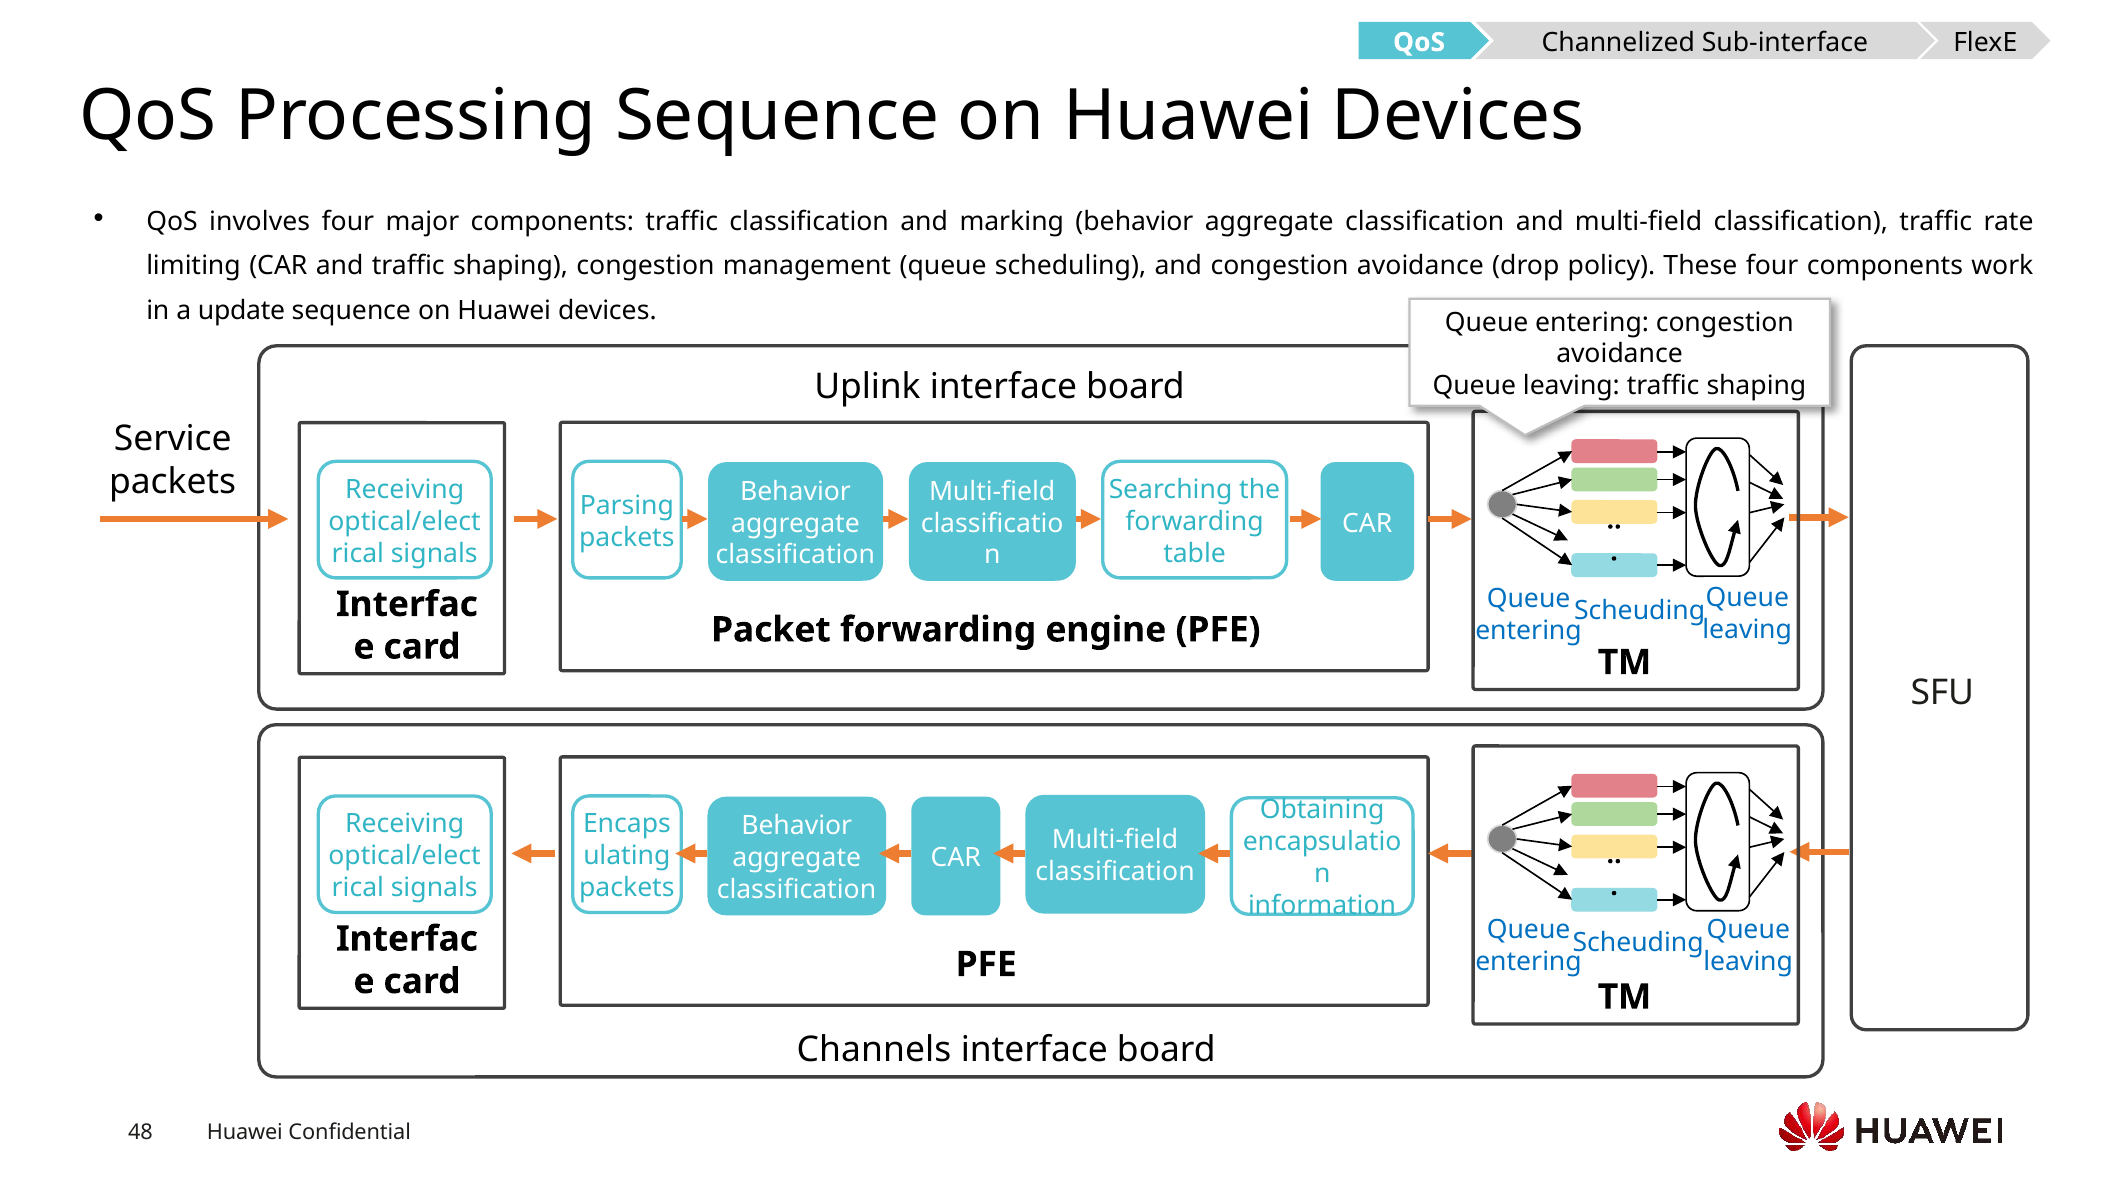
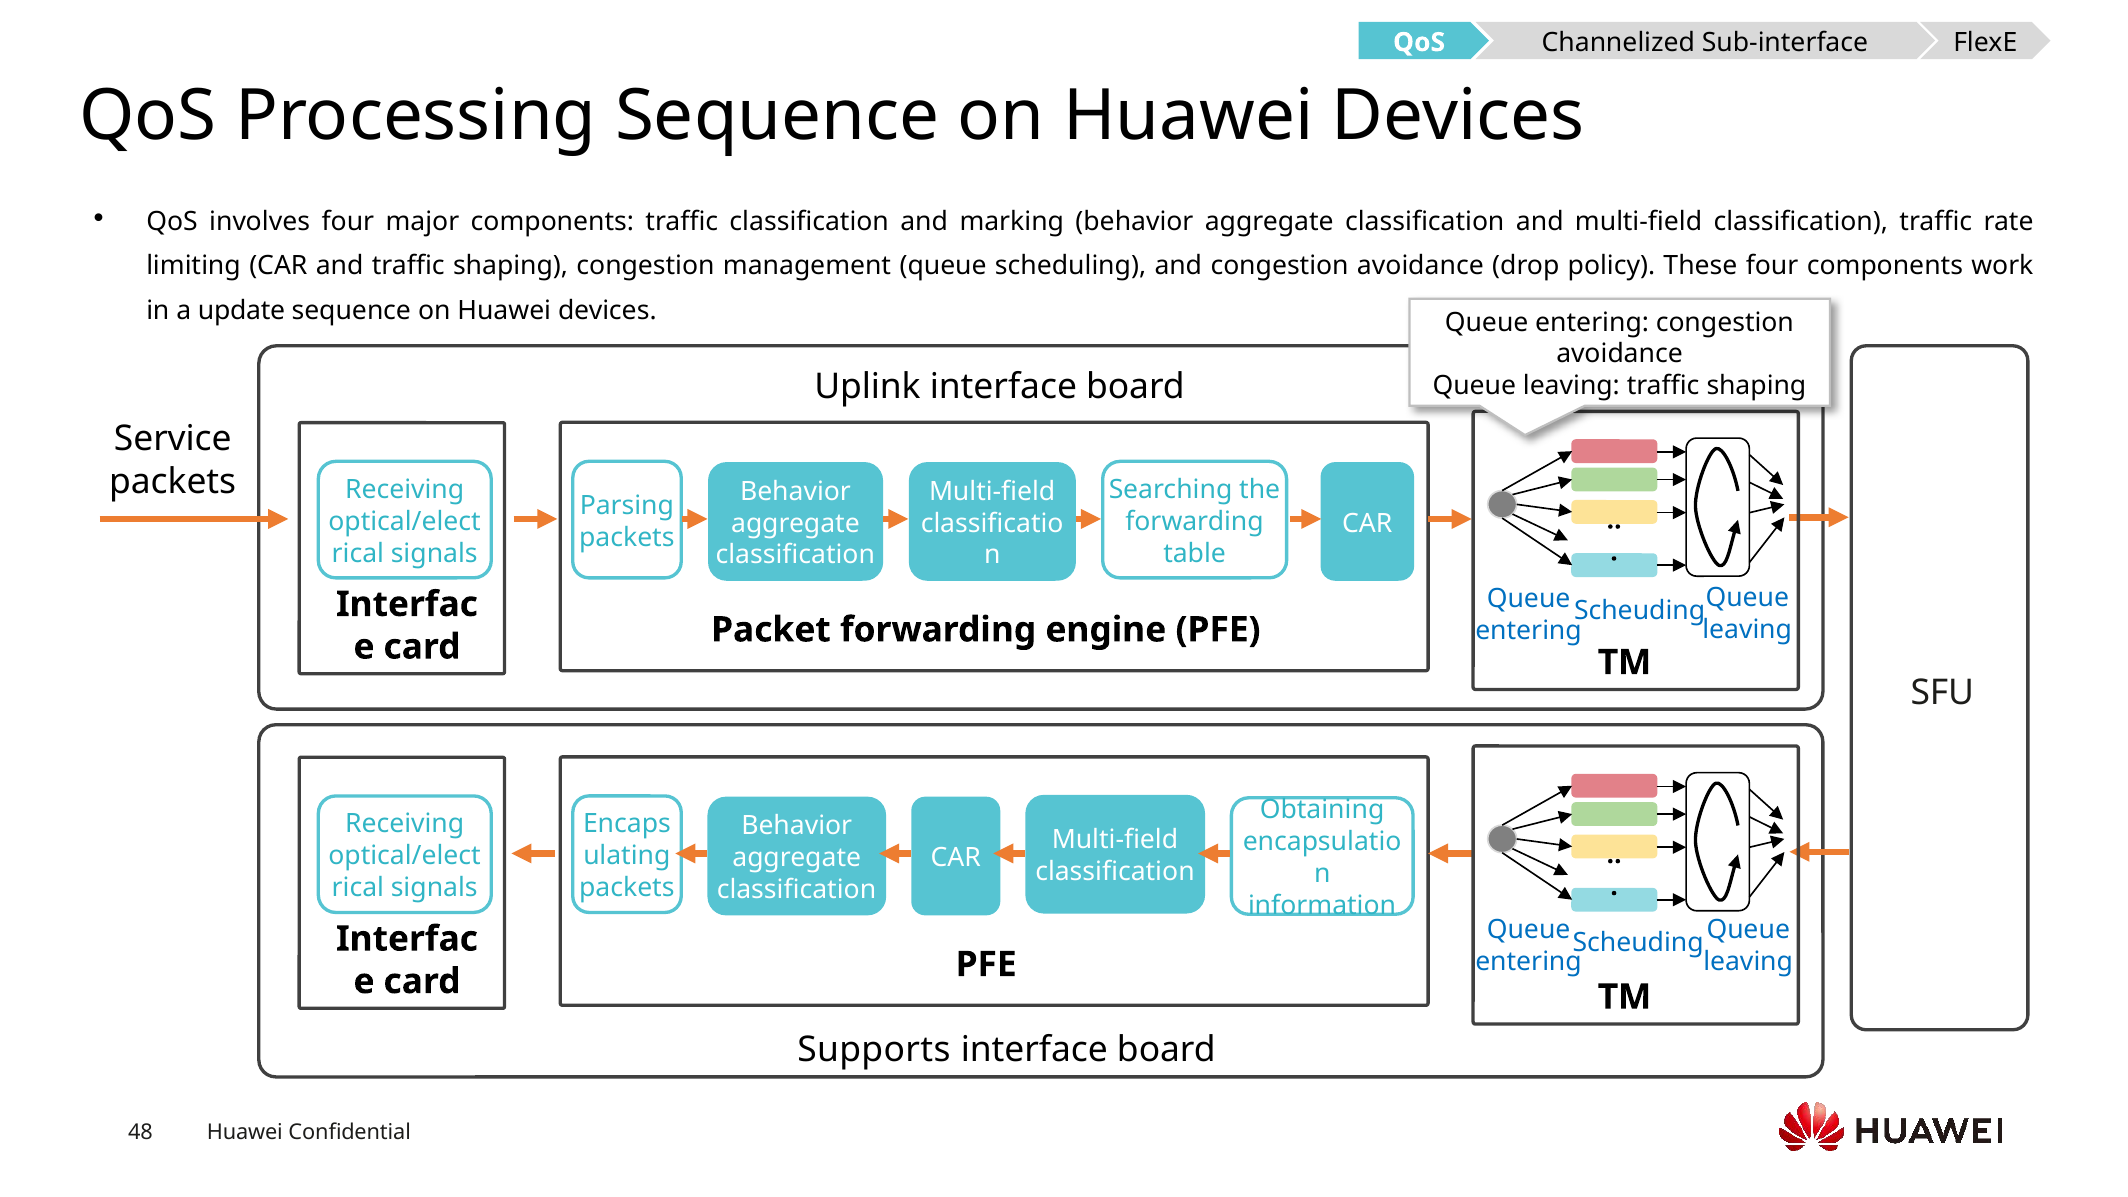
Channels: Channels -> Supports (874, 1049)
